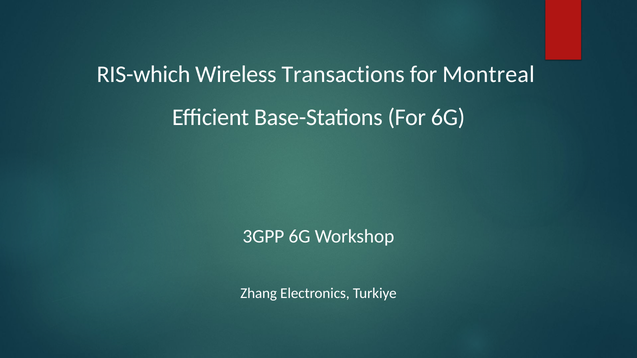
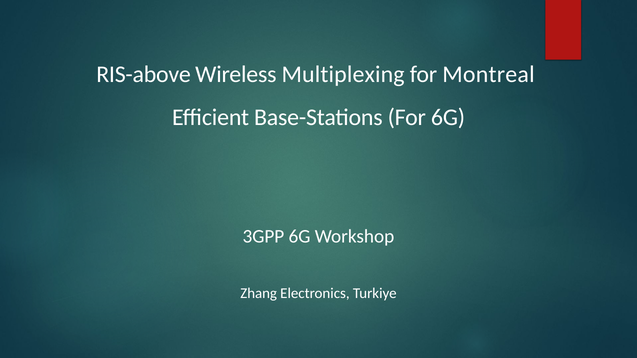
RIS-which: RIS-which -> RIS-above (144, 75)
Transactions: Transactions -> Multiplexing (343, 75)
